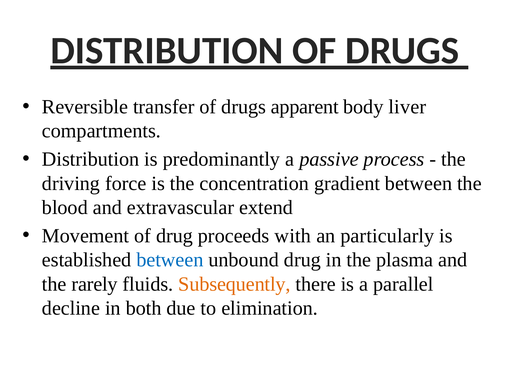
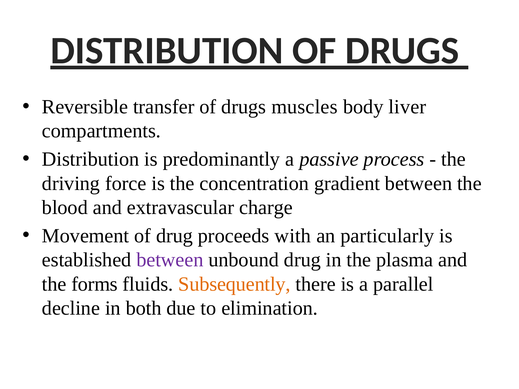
apparent: apparent -> muscles (305, 107)
extend: extend -> charge (266, 208)
between colour: blue -> purple (170, 260)
rarely: rarely -> forms (95, 284)
